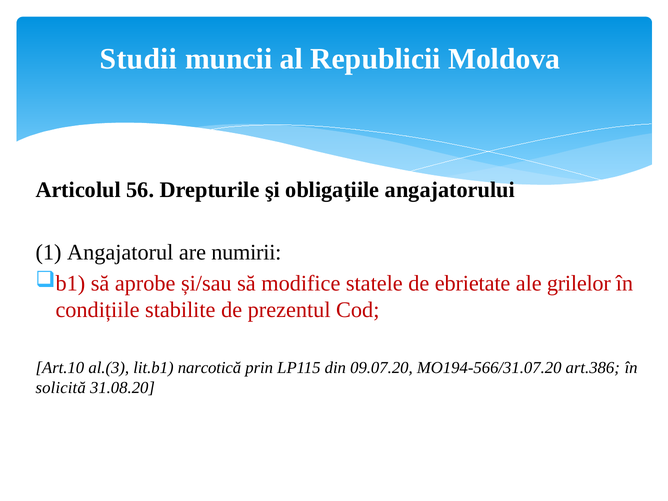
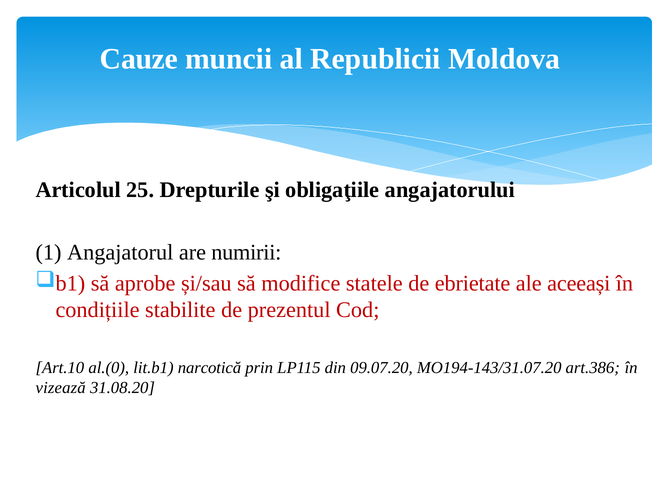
Studii: Studii -> Cauze (139, 59)
56: 56 -> 25 (140, 190)
grilelor: grilelor -> aceeași (579, 283)
al.(3: al.(3 -> al.(0 (109, 368)
MO194-566/31.07.20: MO194-566/31.07.20 -> MO194-143/31.07.20 (489, 368)
solicită: solicită -> vizează (61, 388)
